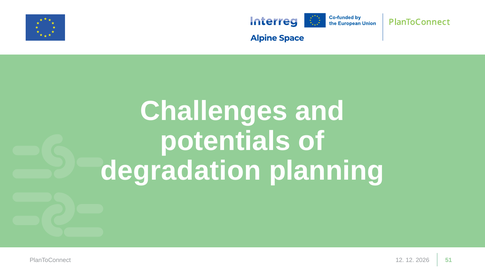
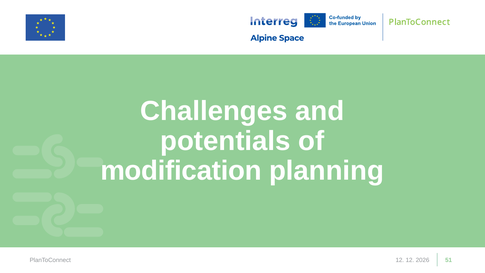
degradation: degradation -> modification (181, 171)
